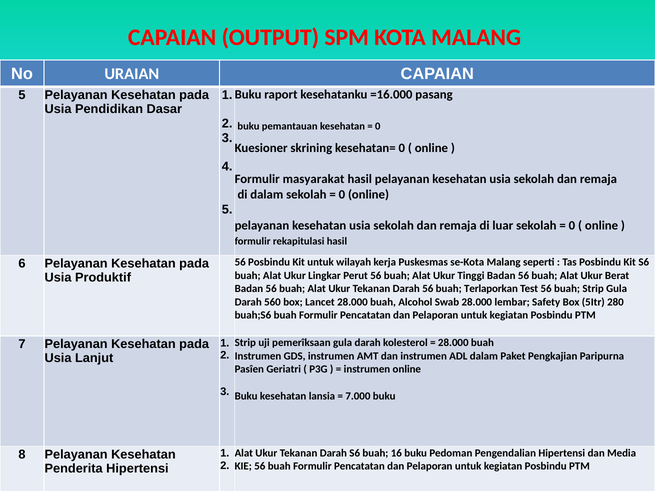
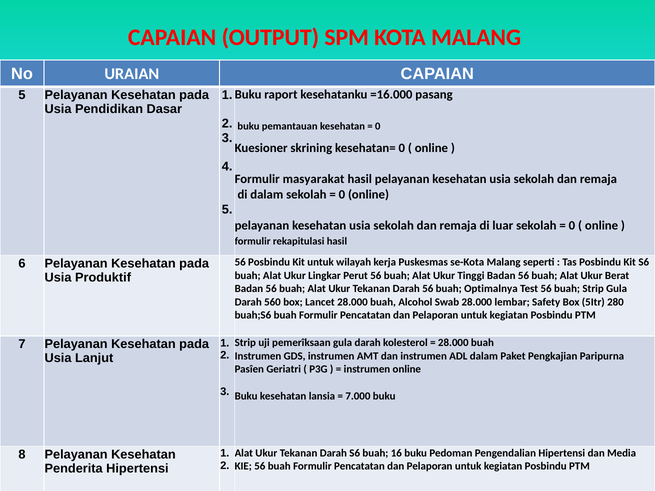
Terlaporkan: Terlaporkan -> Optimalnya (491, 289)
